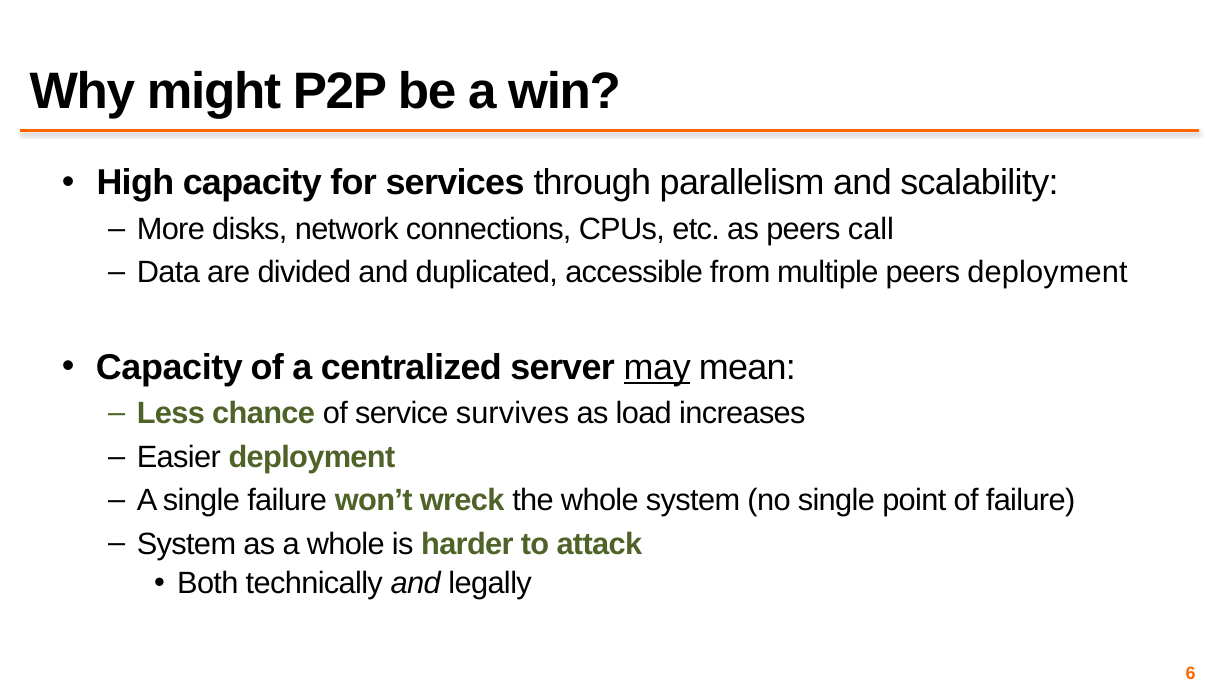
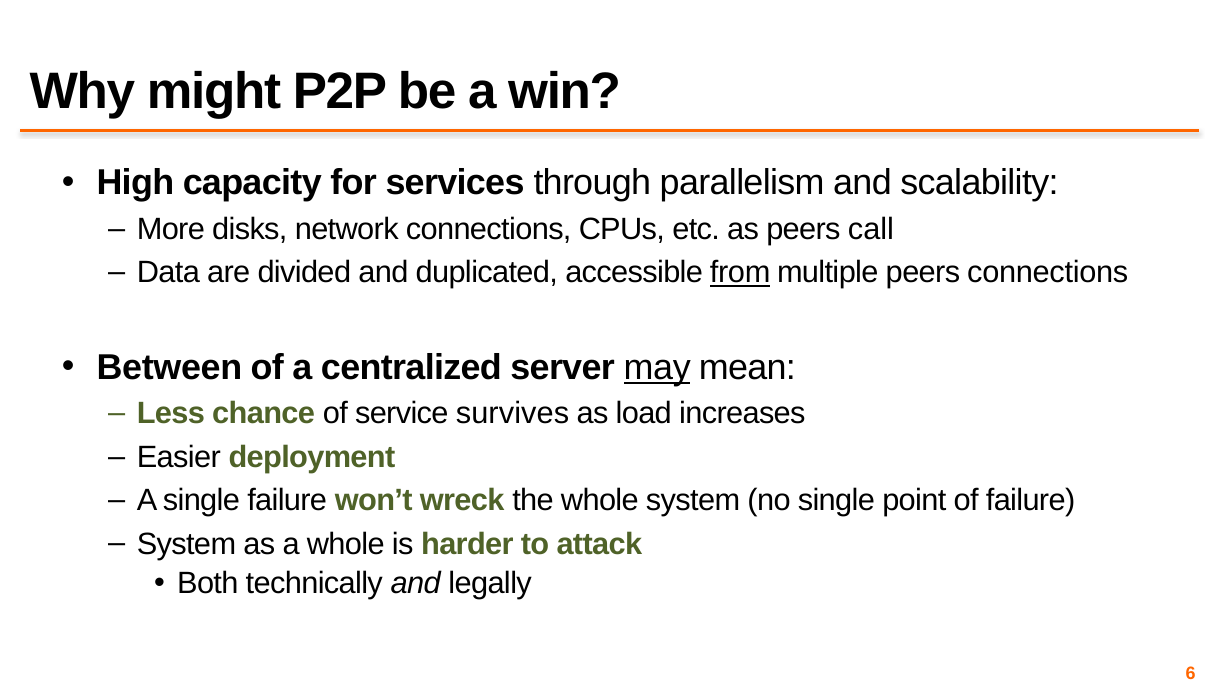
from underline: none -> present (740, 273)
peers deployment: deployment -> connections (1048, 273)
Capacity: Capacity -> Between (169, 367)
